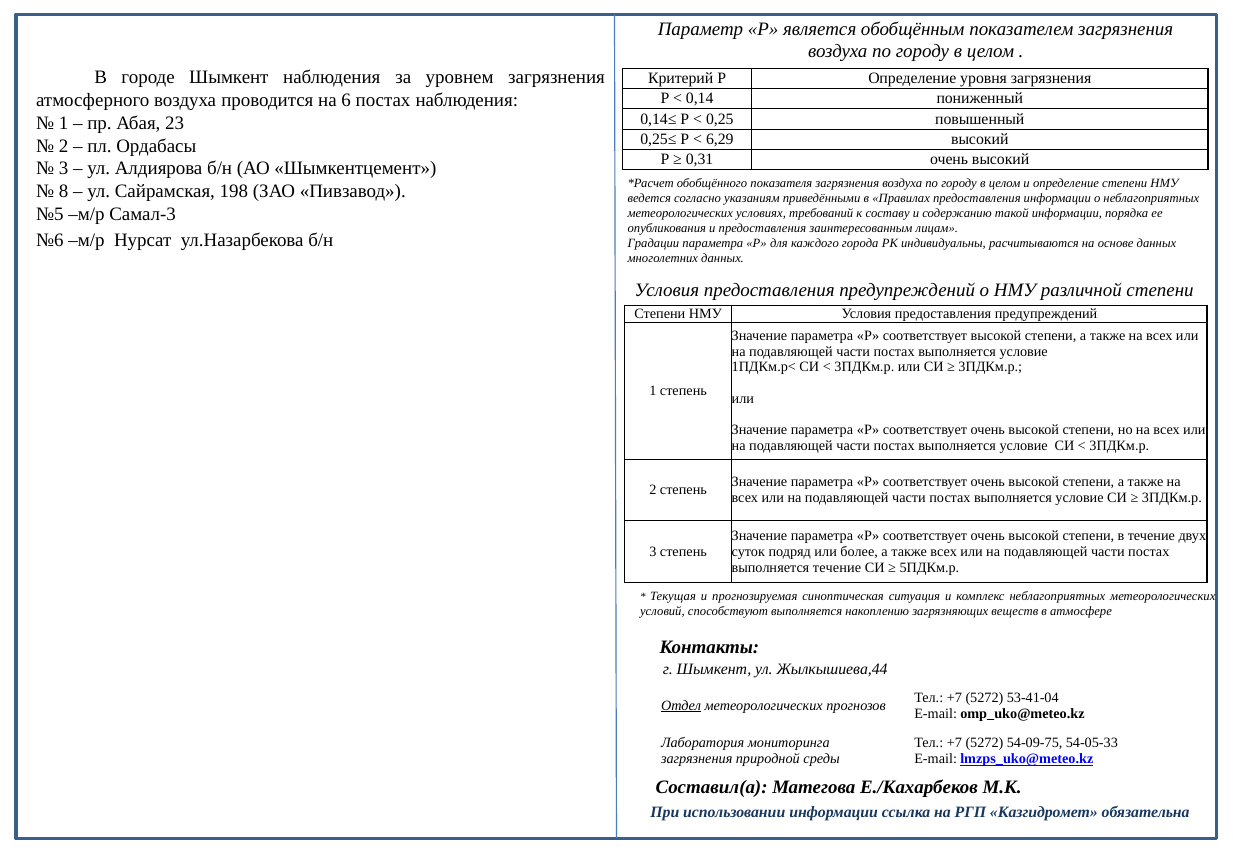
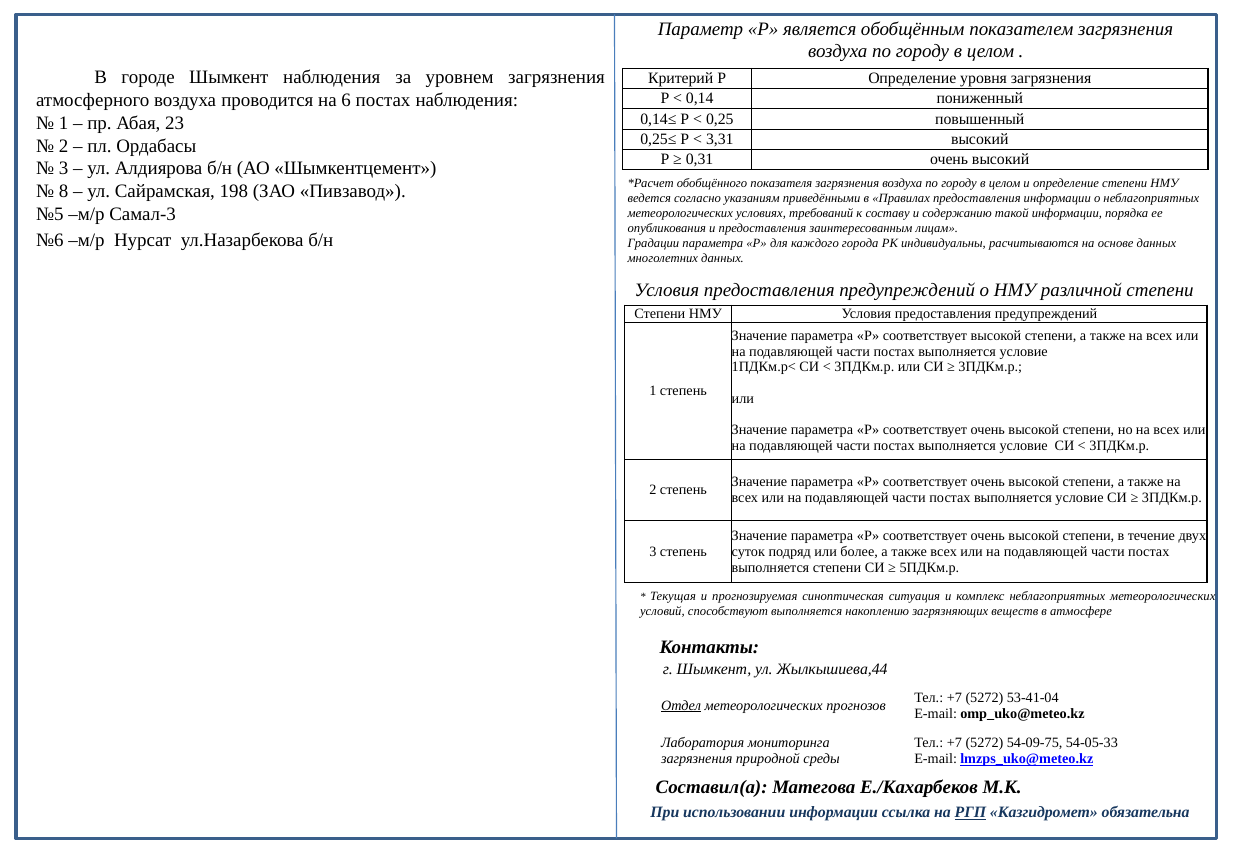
6,29: 6,29 -> 3,31 (720, 139)
выполняется течение: течение -> степени (837, 568)
РГП underline: none -> present (970, 813)
